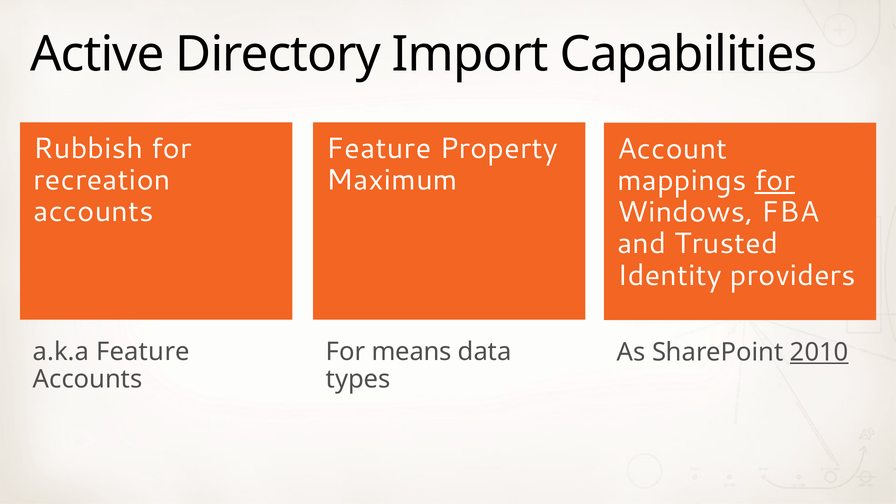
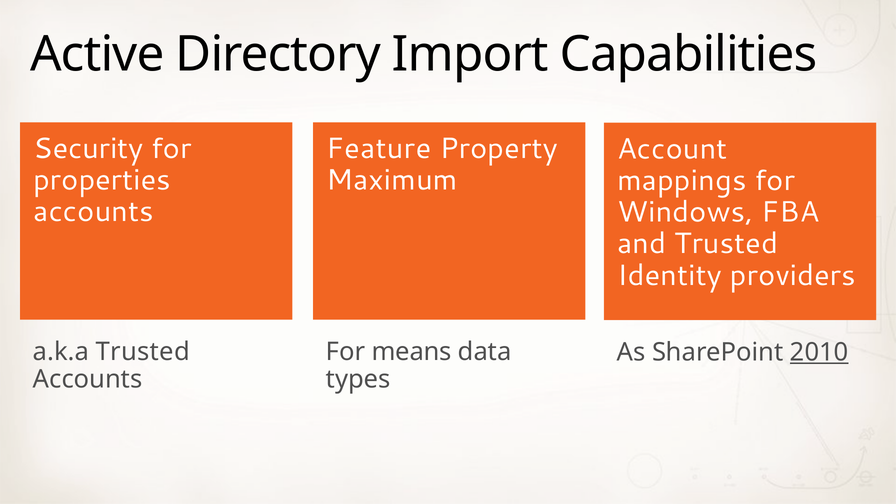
Rubbish: Rubbish -> Security (88, 148)
recreation: recreation -> properties (102, 180)
for underline: present -> none (775, 180)
a.k.a Feature: Feature -> Trusted (143, 352)
